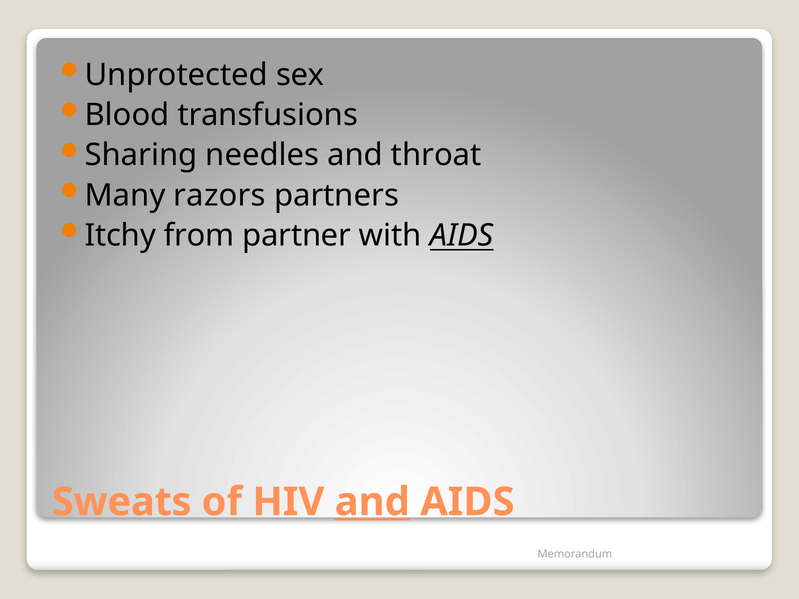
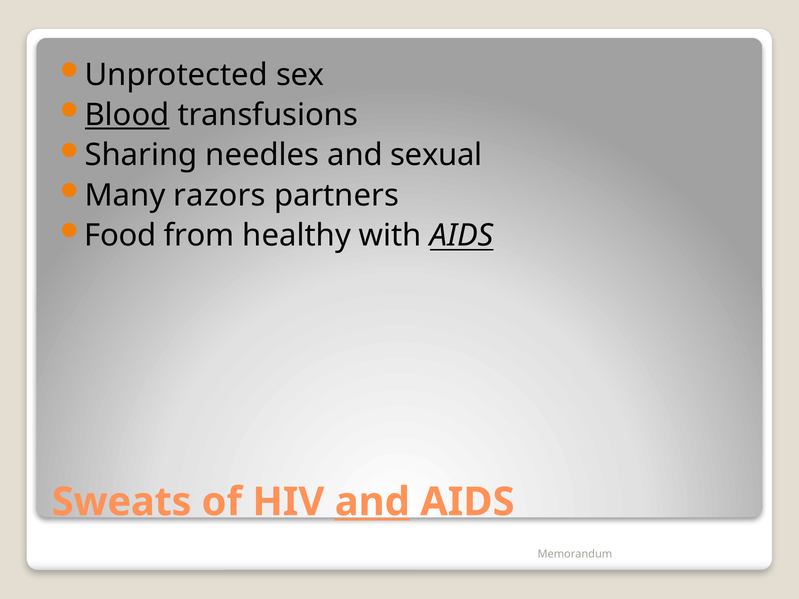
Blood underline: none -> present (127, 115)
throat: throat -> sexual (436, 155)
Itchy: Itchy -> Food (120, 235)
partner: partner -> healthy (297, 235)
